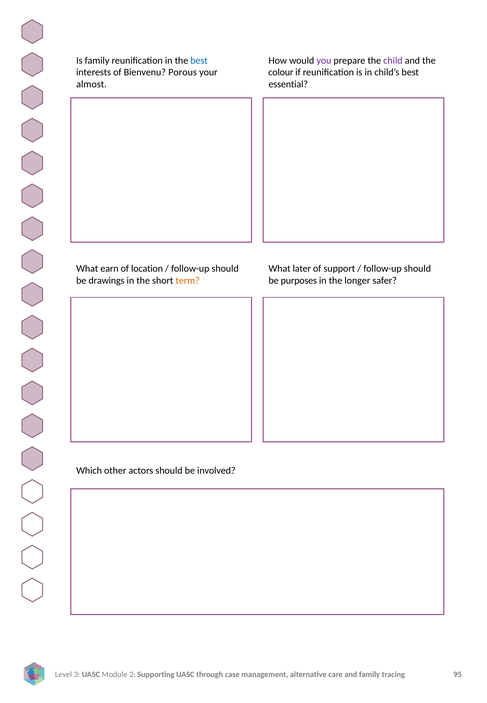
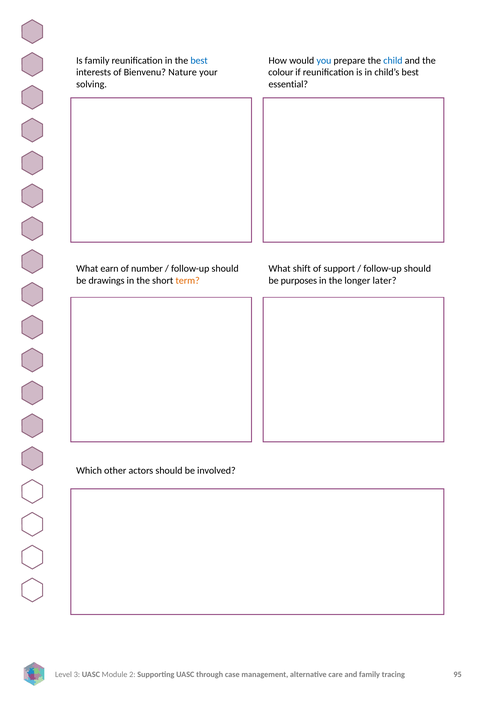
you colour: purple -> blue (324, 60)
child colour: purple -> blue (393, 60)
Porous: Porous -> Nature (183, 72)
almost: almost -> solving (92, 84)
location: location -> number (147, 269)
later: later -> shift (302, 269)
safer: safer -> later (385, 281)
